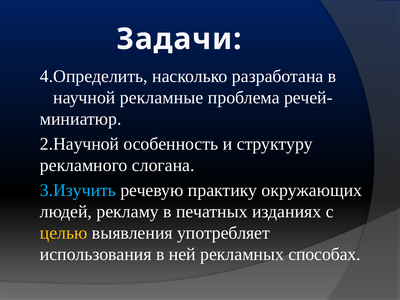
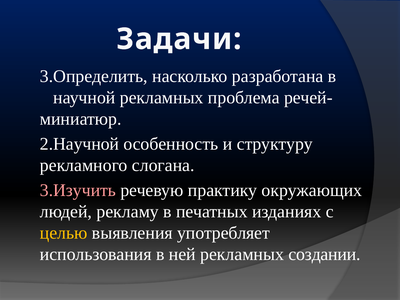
4.Определить: 4.Определить -> 3.Определить (94, 76)
научной рекламные: рекламные -> рекламных (162, 98)
3.Изучить colour: light blue -> pink (78, 190)
способах: способах -> создании (325, 254)
